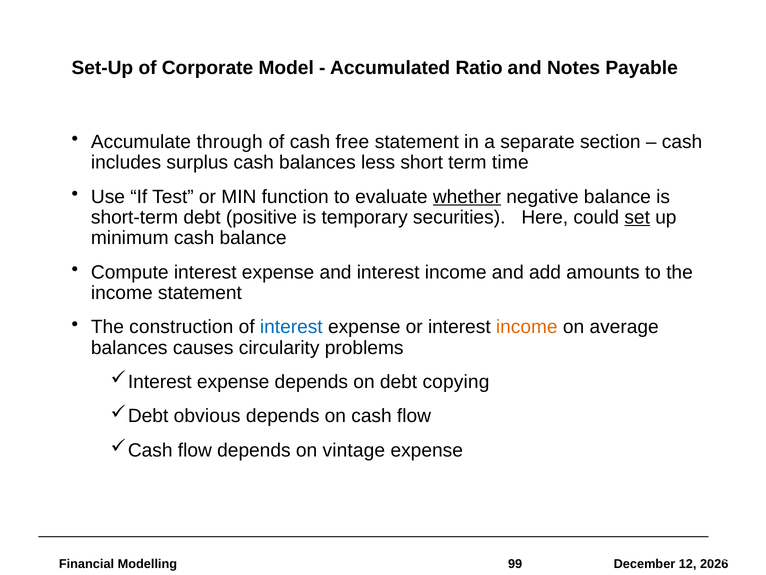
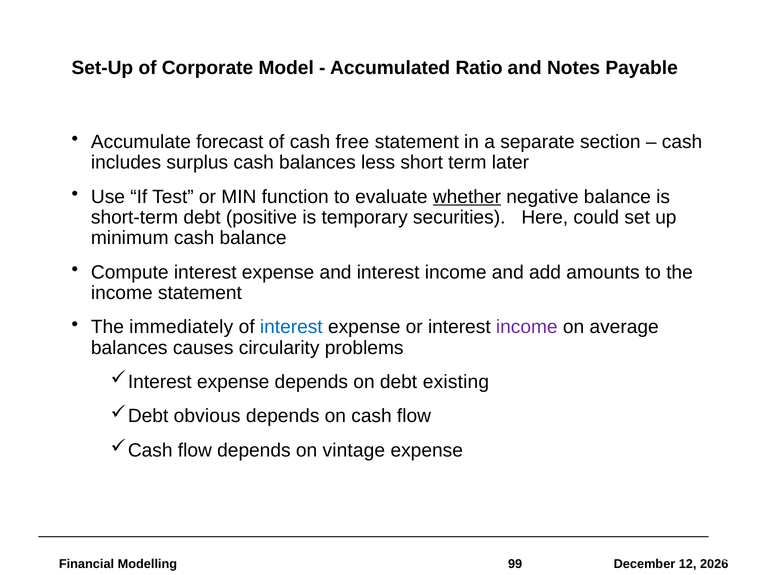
through: through -> forecast (230, 142)
time: time -> later (510, 162)
set underline: present -> none (637, 217)
construction: construction -> immediately (181, 327)
income colour: orange -> purple (527, 327)
copying: copying -> existing (456, 382)
